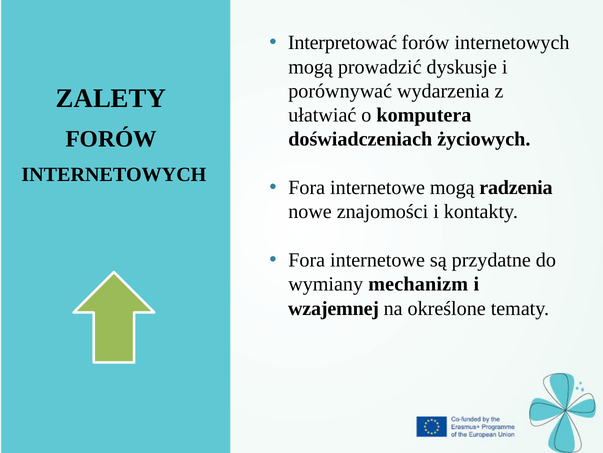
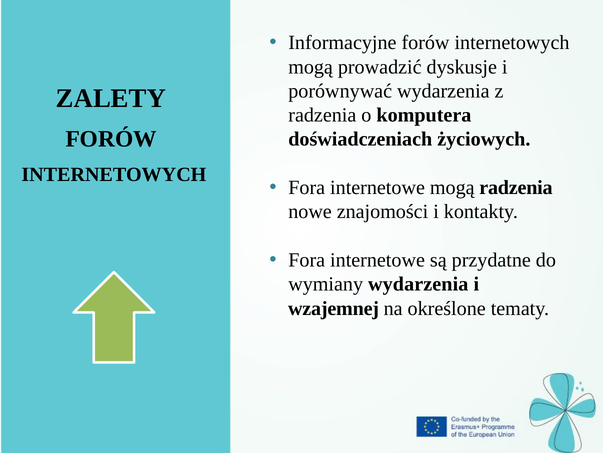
Interpretować: Interpretować -> Informacyjne (342, 43)
ułatwiać: ułatwiać -> radzenia (322, 115)
wymiany mechanizm: mechanizm -> wydarzenia (418, 284)
